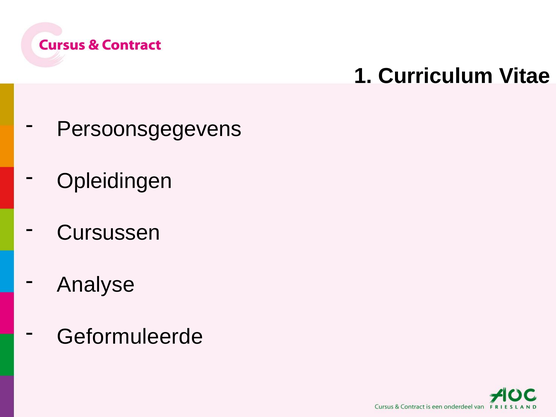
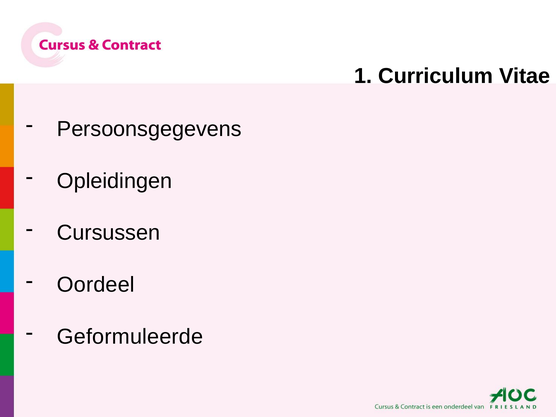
Analyse: Analyse -> Oordeel (96, 285)
